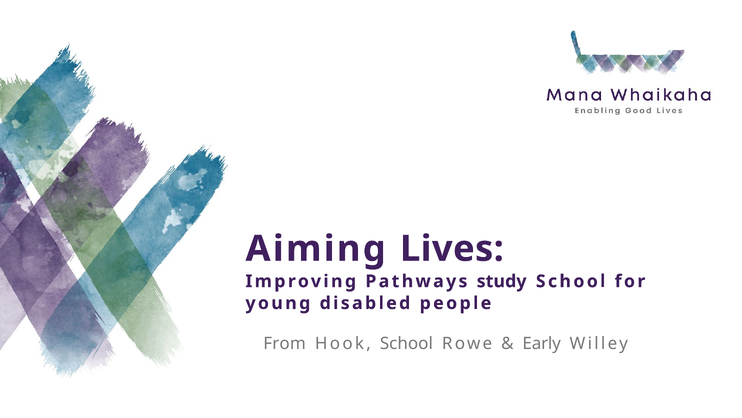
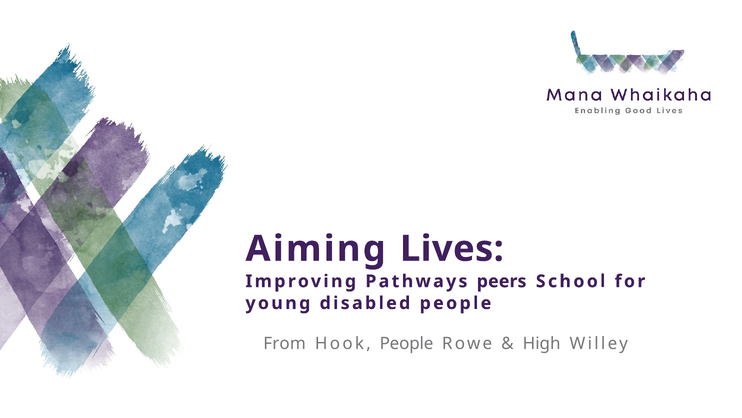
study: study -> peers (502, 281)
Hook School: School -> People (407, 343)
Early: Early -> High (542, 343)
